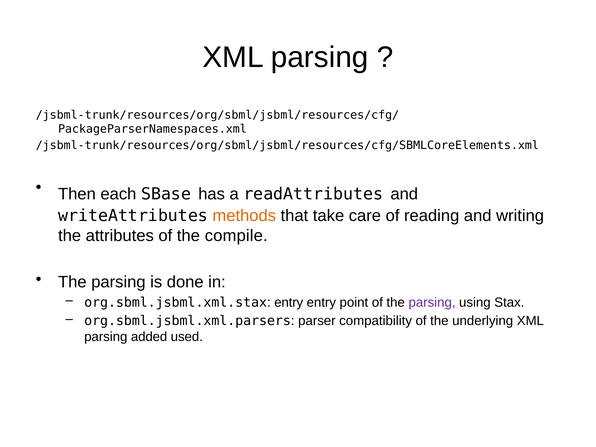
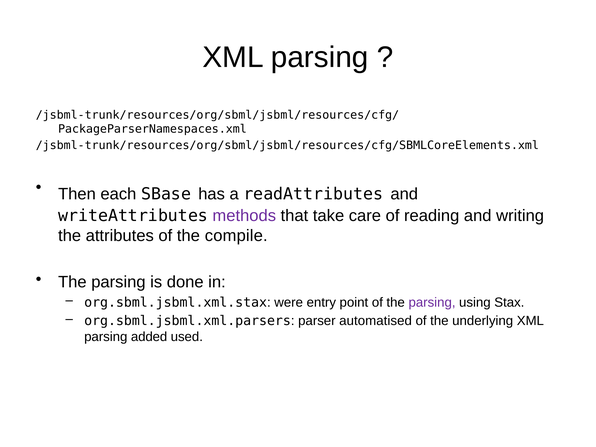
methods colour: orange -> purple (244, 216)
org.sbml.jsbml.xml.stax entry: entry -> were (289, 302)
compatibility: compatibility -> automatised (376, 321)
